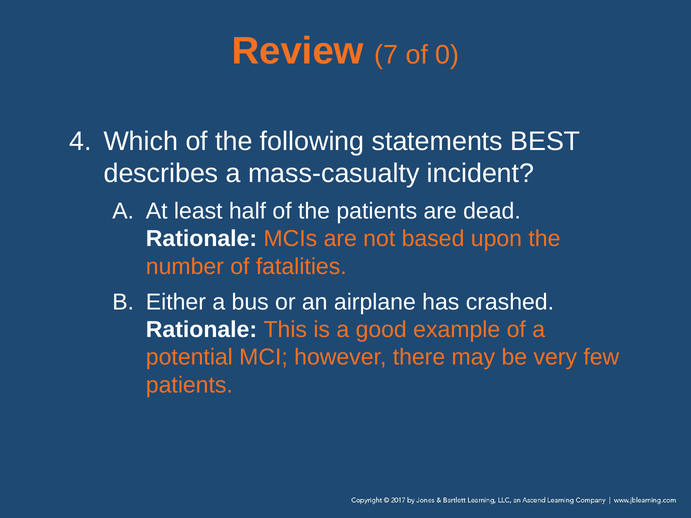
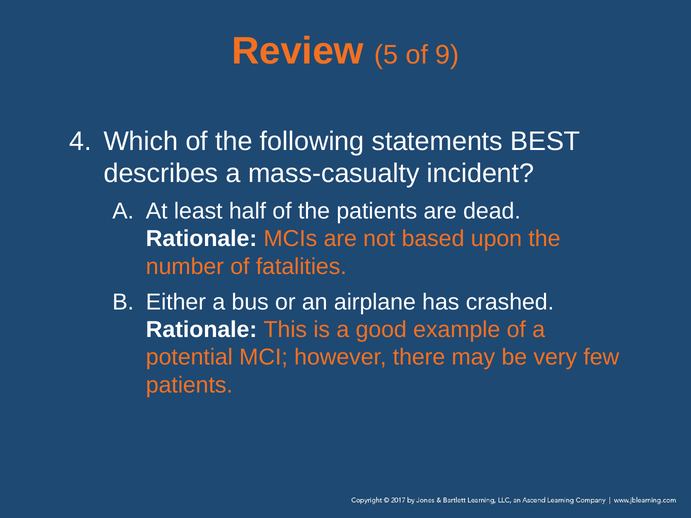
7: 7 -> 5 (386, 55)
0: 0 -> 9 (447, 55)
